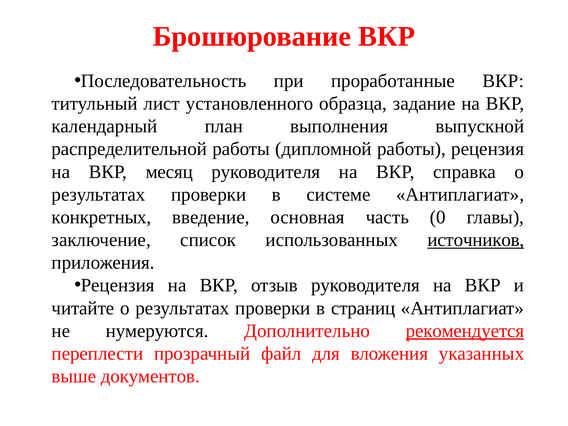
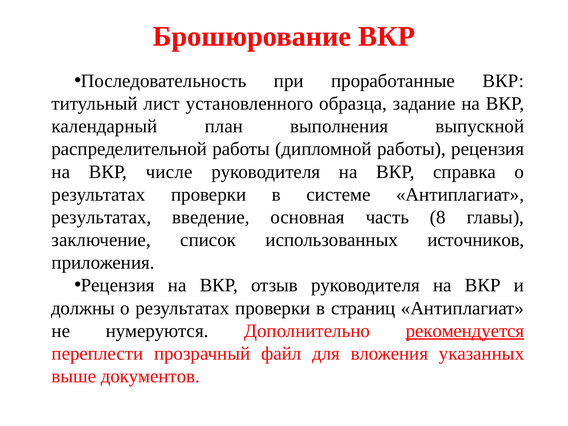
месяц: месяц -> числе (169, 172)
конкретных: конкретных -> результатах (101, 217)
0: 0 -> 8 (438, 217)
источников underline: present -> none (476, 240)
читайте: читайте -> должны (83, 308)
